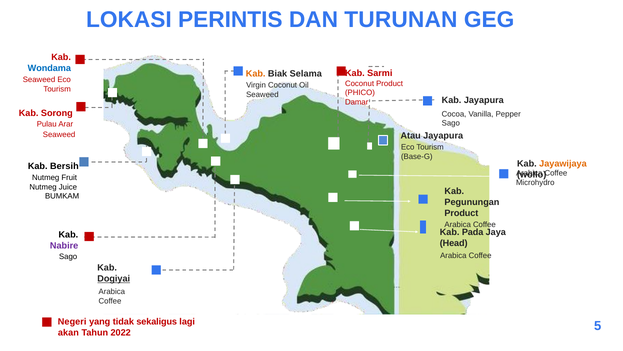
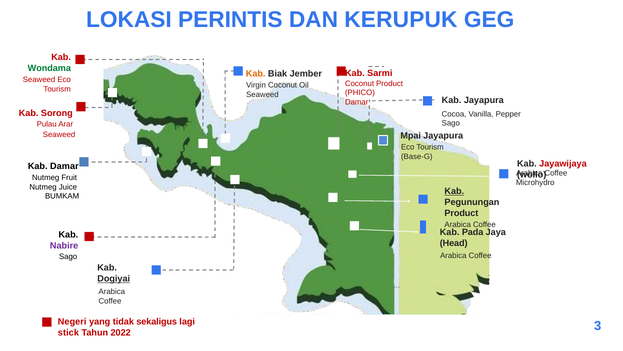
TURUNAN: TURUNAN -> KERUPUK (401, 20)
Wondama colour: blue -> green (49, 68)
Selama: Selama -> Jember (306, 74)
Atau: Atau -> Mpai (411, 136)
Jayawijaya colour: orange -> red (563, 164)
Kab Bersih: Bersih -> Damar (64, 166)
Kab underline: none -> present (454, 191)
akan: akan -> stick (68, 332)
5: 5 -> 3 (598, 326)
